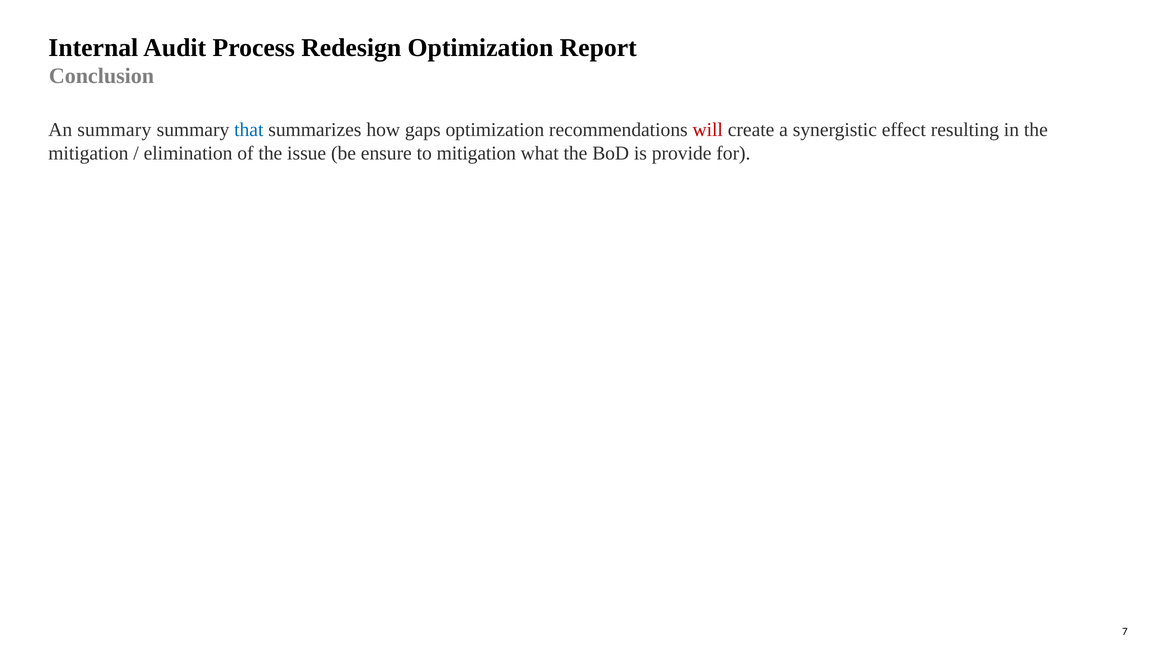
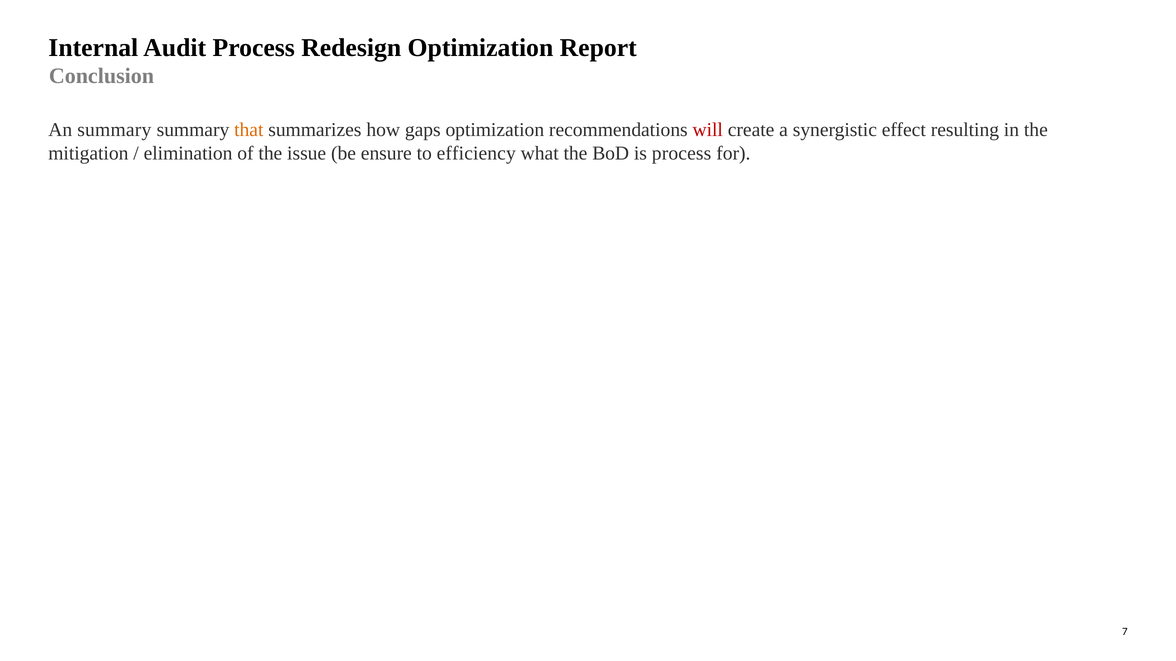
that colour: blue -> orange (249, 130)
to mitigation: mitigation -> efficiency (476, 153)
is provide: provide -> process (682, 153)
